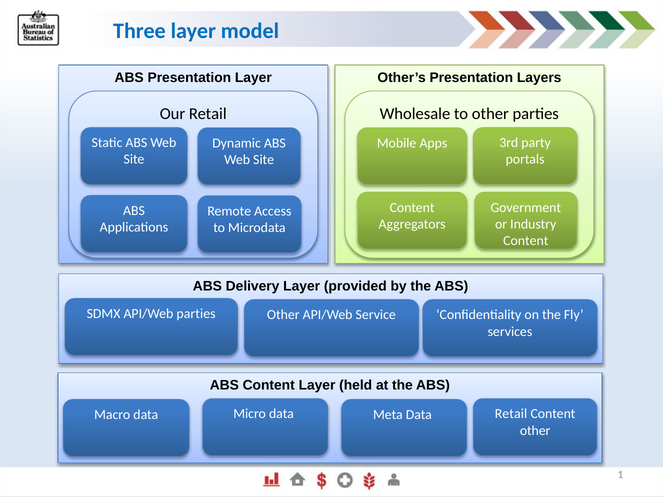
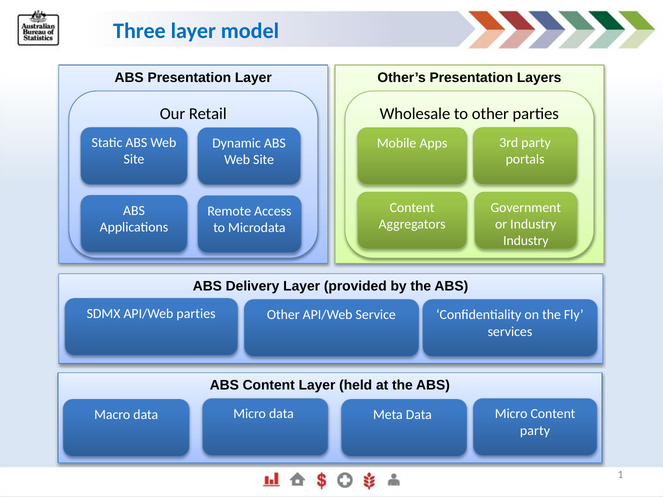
Content: Content -> Industry (526, 241)
Meta Data Retail: Retail -> Micro (511, 414)
other: other -> party (535, 431)
